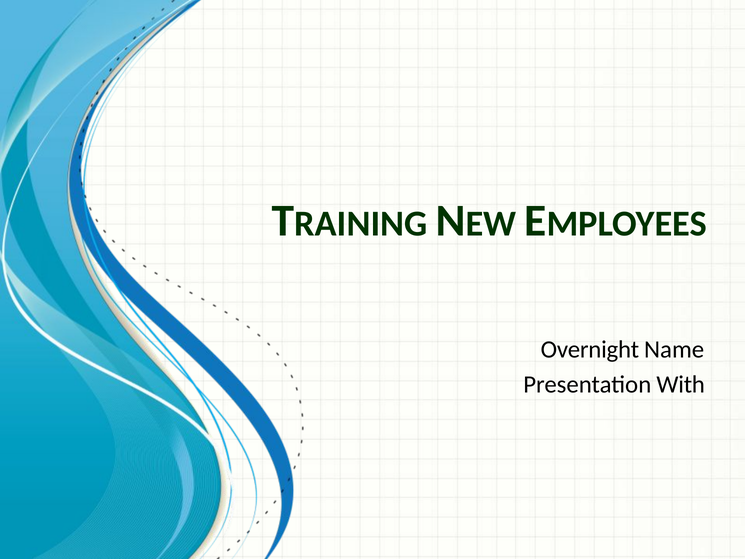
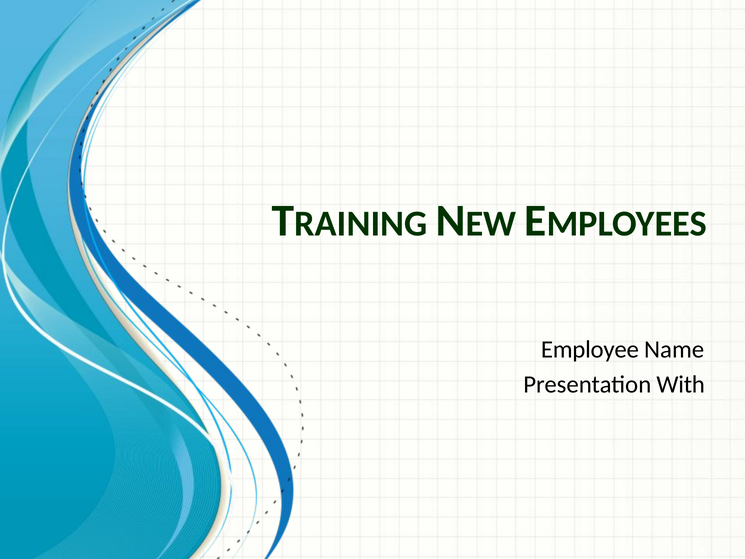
Overnight: Overnight -> Employee (590, 349)
